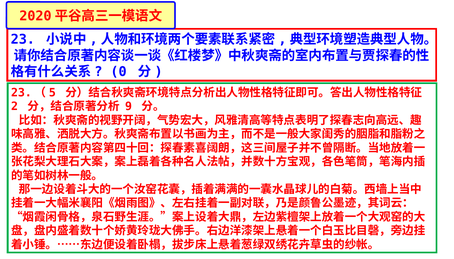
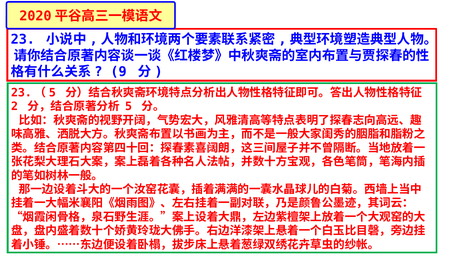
0: 0 -> 9 (119, 72)
9: 9 -> 5 (128, 106)
